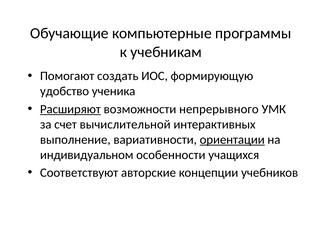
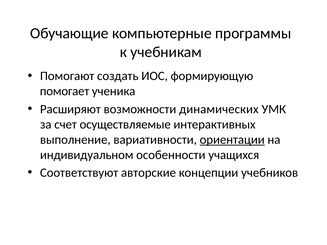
удобство: удобство -> помогает (65, 91)
Расширяют underline: present -> none (70, 109)
непрерывного: непрерывного -> динамических (219, 109)
вычислительной: вычислительной -> осуществляемые (125, 124)
